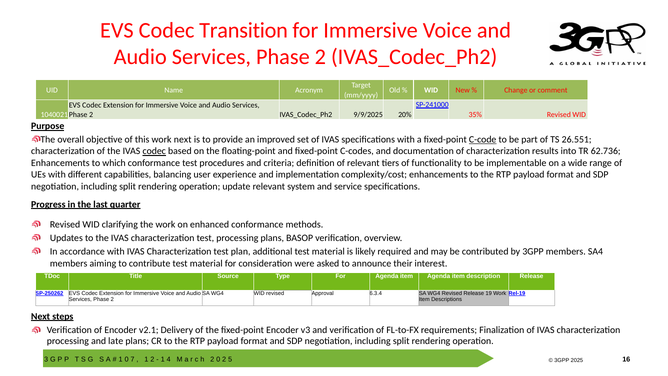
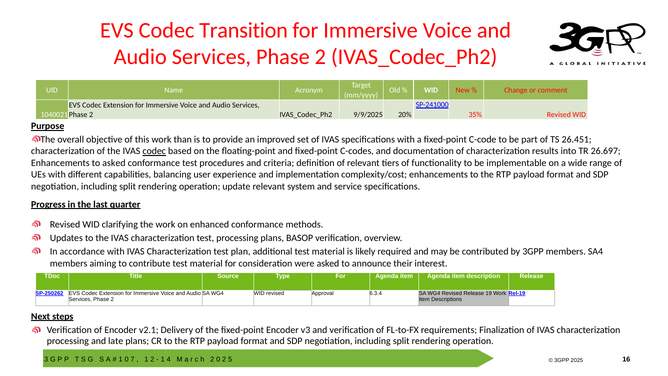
work next: next -> than (183, 139)
C-code underline: present -> none (483, 139)
26.551: 26.551 -> 26.451 (577, 139)
62.736: 62.736 -> 26.697 (606, 151)
to which: which -> asked (114, 163)
